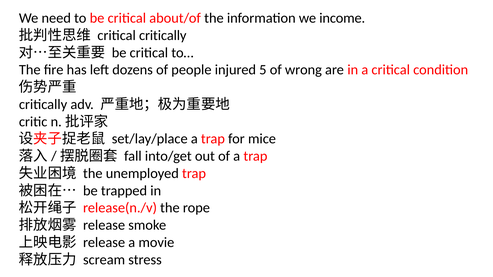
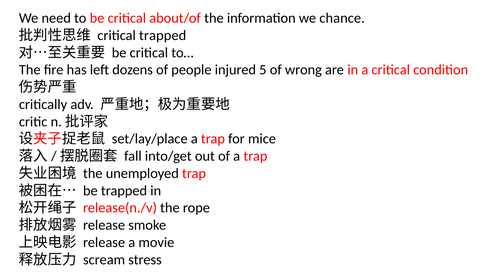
income: income -> chance (342, 18)
critical critically: critically -> trapped (163, 35)
